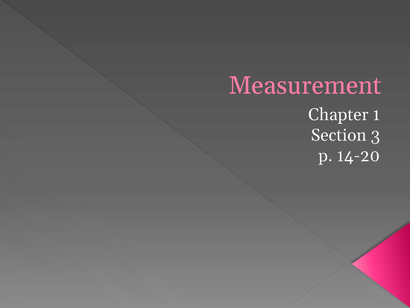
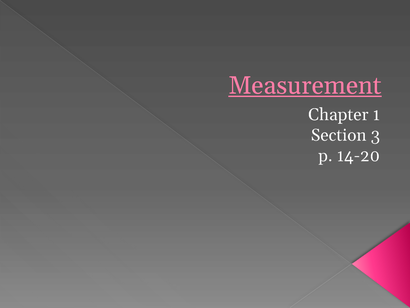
Measurement underline: none -> present (305, 85)
